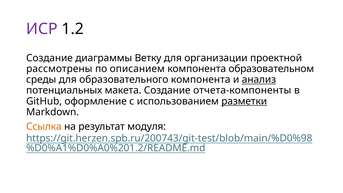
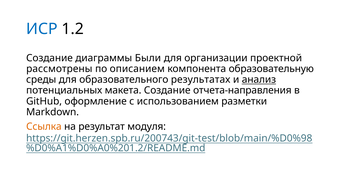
ИСР colour: purple -> blue (42, 29)
Ветку: Ветку -> Были (148, 58)
образовательном: образовательном -> образовательную (271, 69)
образовательного компонента: компонента -> результатах (201, 80)
отчета-компоненты: отчета-компоненты -> отчета-направления (242, 90)
разметки underline: present -> none (244, 101)
